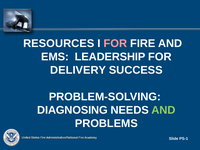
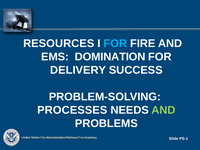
FOR colour: pink -> light blue (115, 43)
LEADERSHIP: LEADERSHIP -> DOMINATION (110, 57)
DIAGNOSING: DIAGNOSING -> PROCESSES (72, 110)
